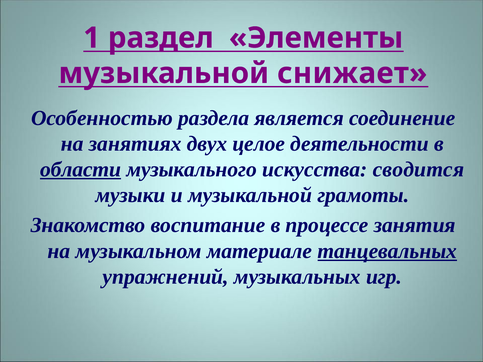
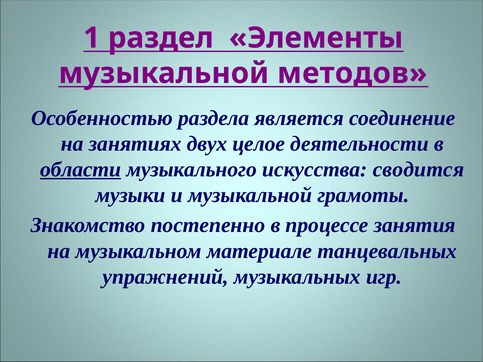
снижает: снижает -> методов (352, 73)
воспитание: воспитание -> постепенно (208, 225)
танцевальных underline: present -> none (387, 251)
